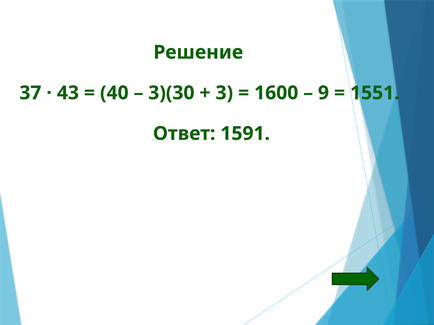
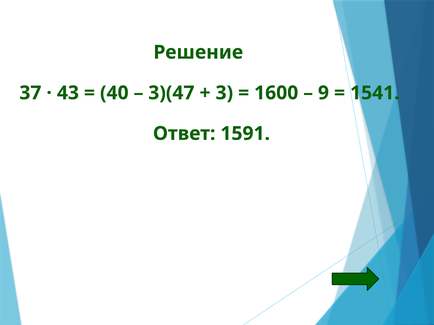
3)(30: 3)(30 -> 3)(47 (171, 93)
1551: 1551 -> 1541 (375, 93)
